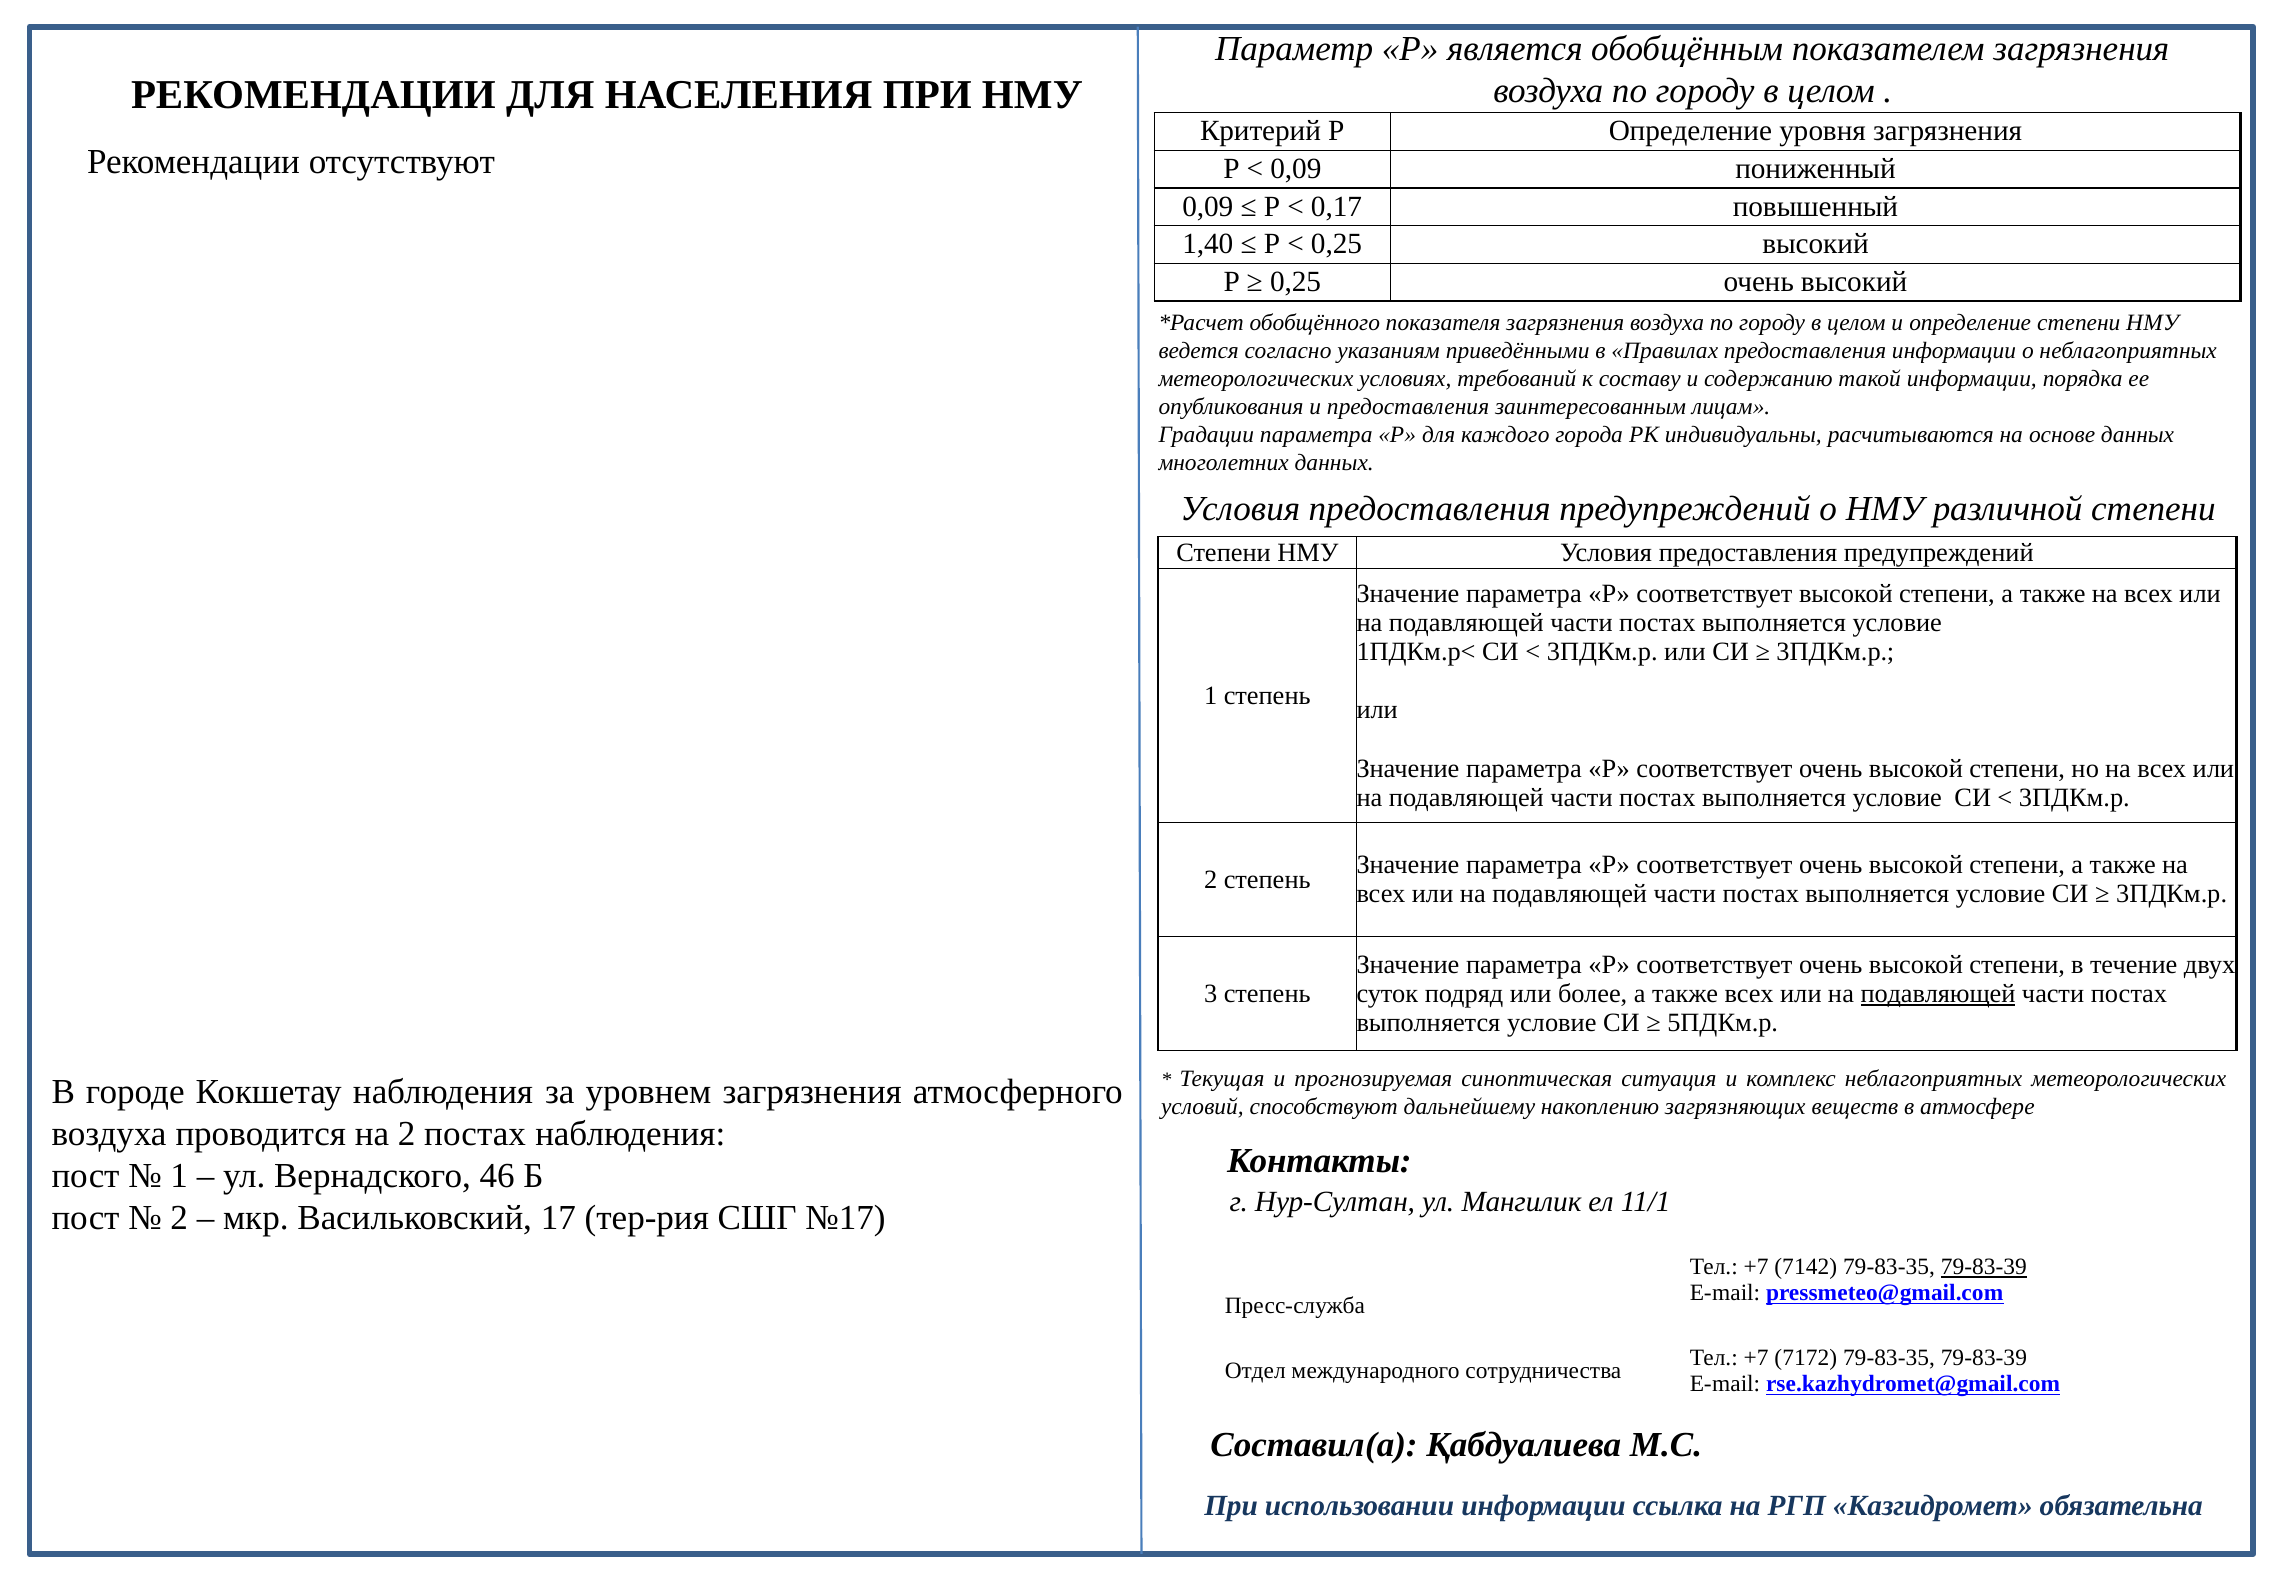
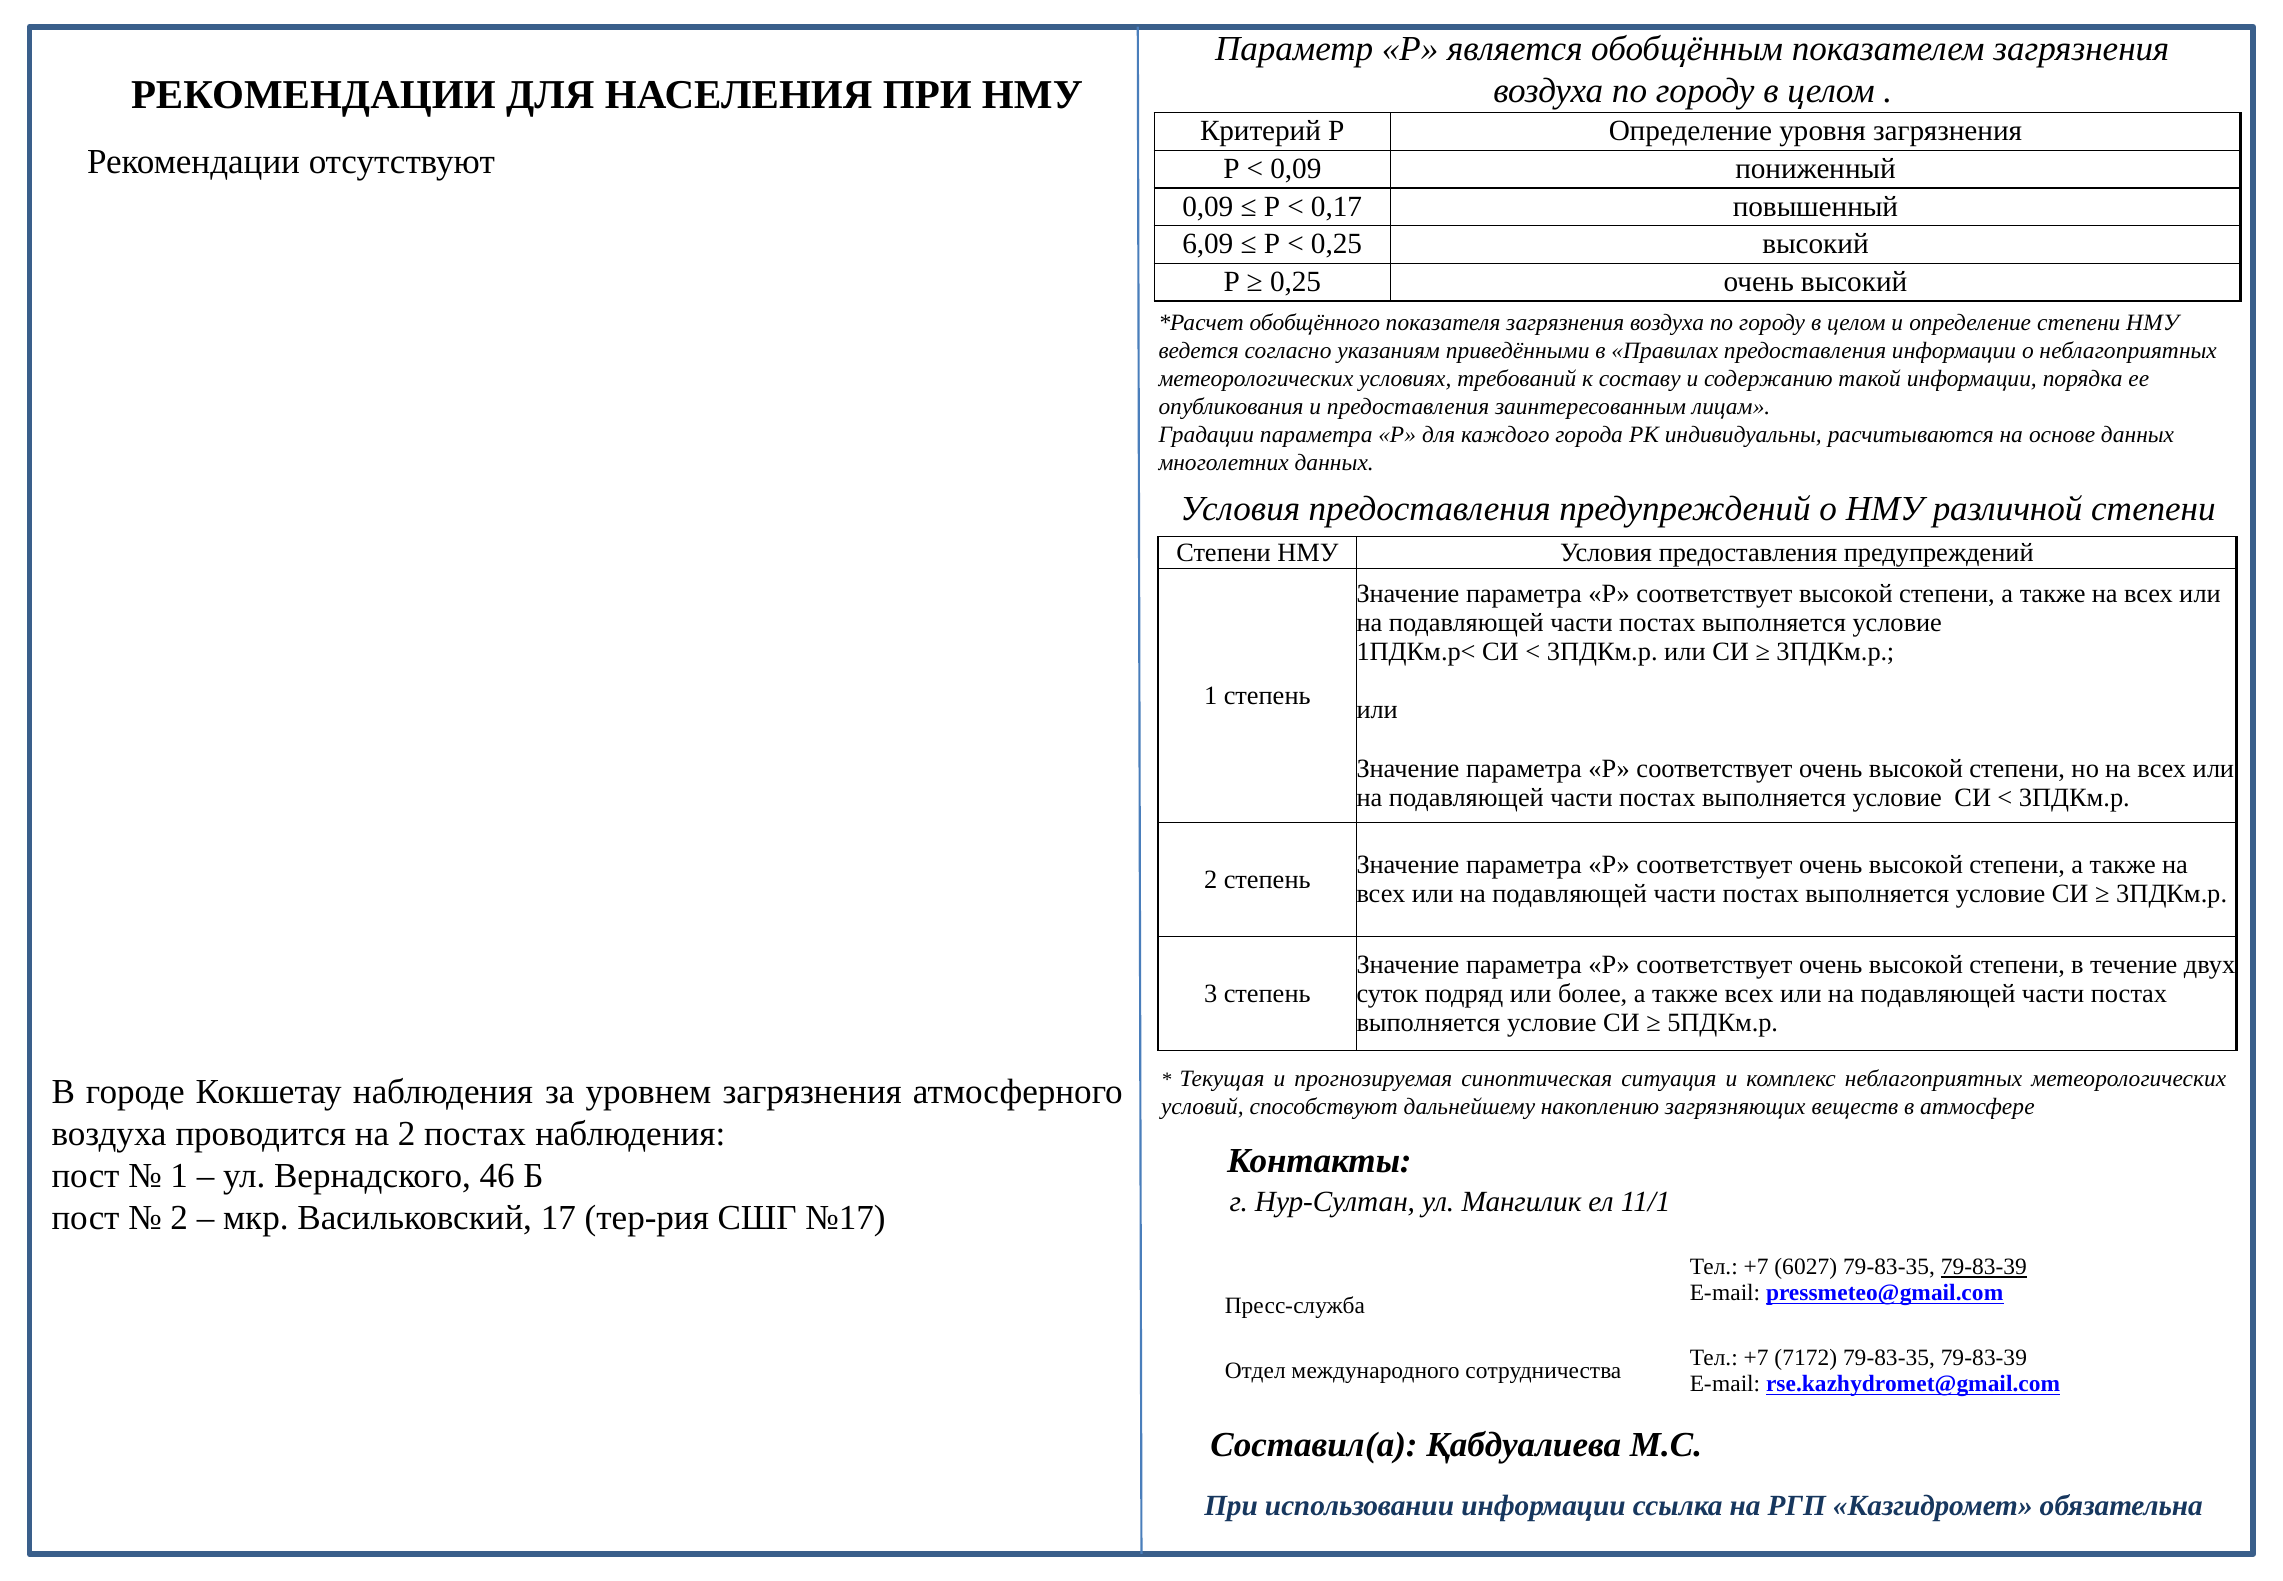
1,40: 1,40 -> 6,09 (1208, 244)
подавляющей underline: present -> none (1938, 993)
7142: 7142 -> 6027 (1806, 1266)
